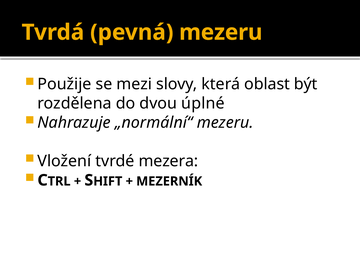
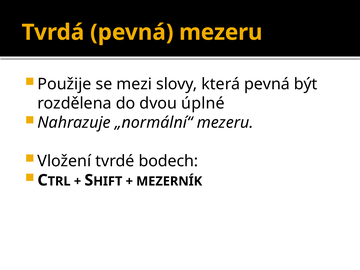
která oblast: oblast -> pevná (267, 84)
mezera: mezera -> bodech (168, 161)
